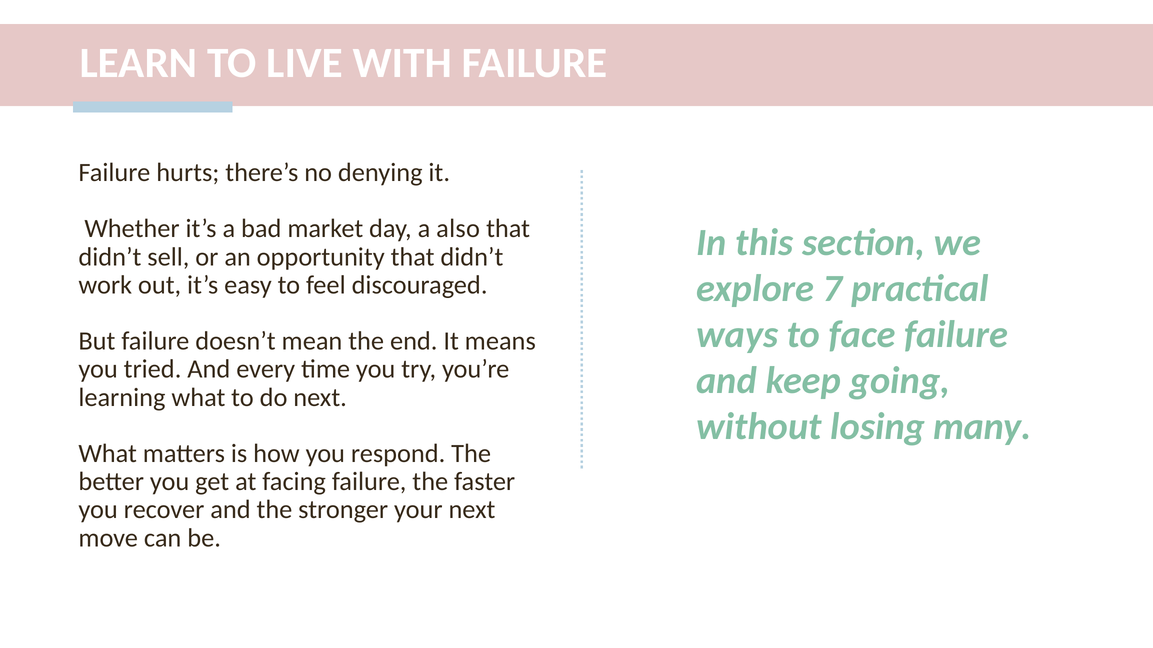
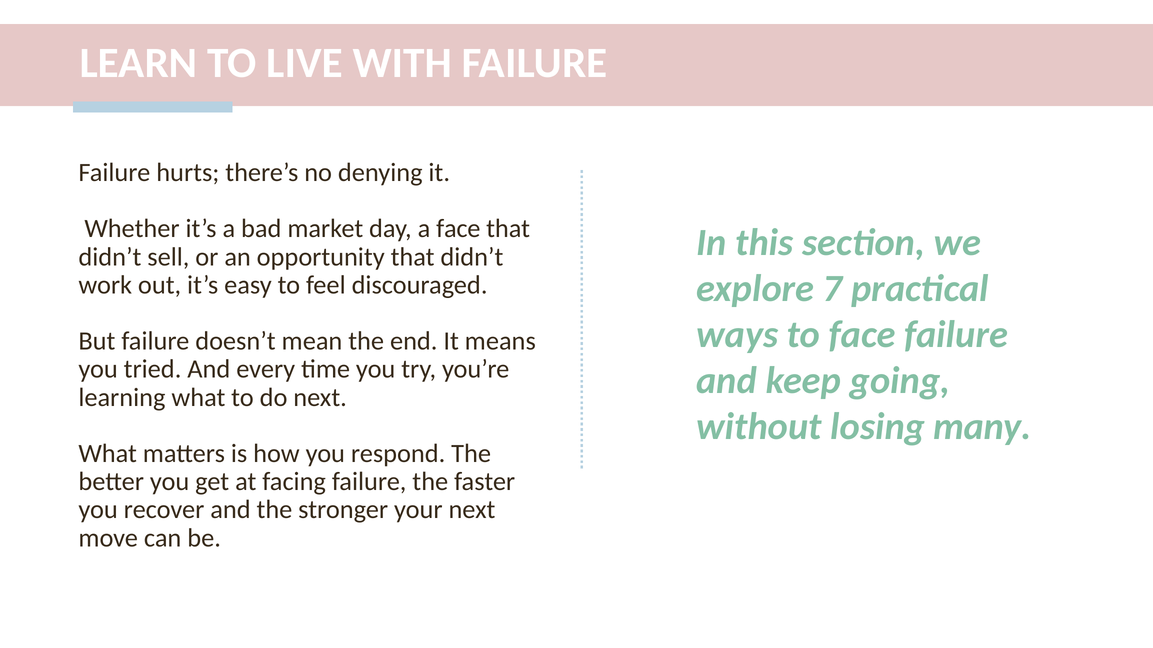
a also: also -> face (458, 229)
